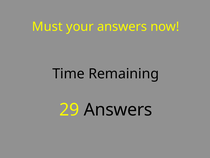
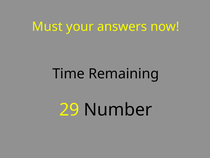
29 Answers: Answers -> Number (118, 110)
